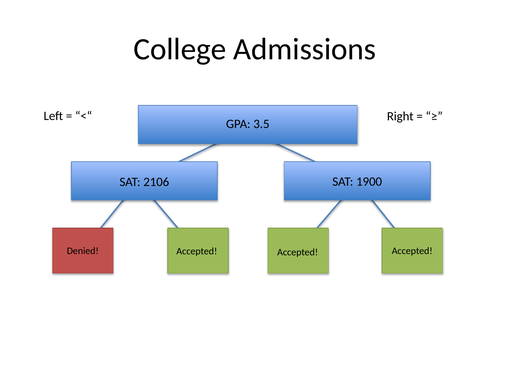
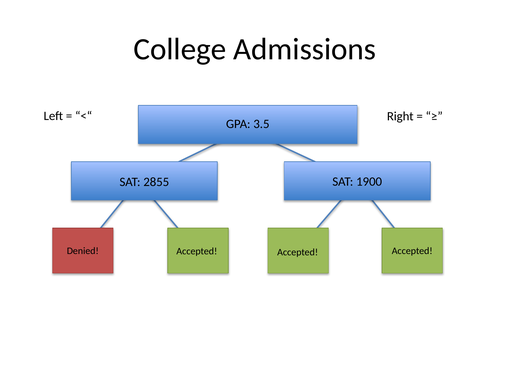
2106: 2106 -> 2855 (156, 182)
